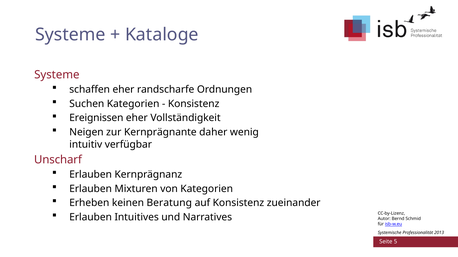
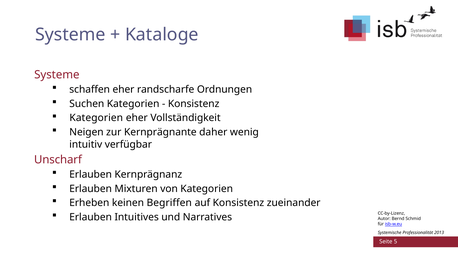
Ereignissen: Ereignissen -> Kategorien (96, 118)
Beratung: Beratung -> Begriffen (169, 203)
